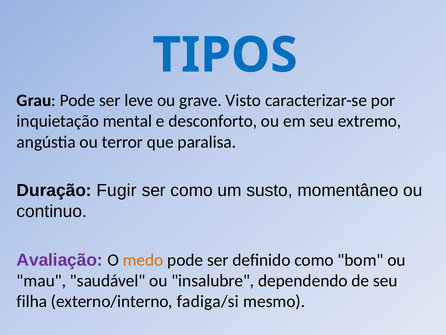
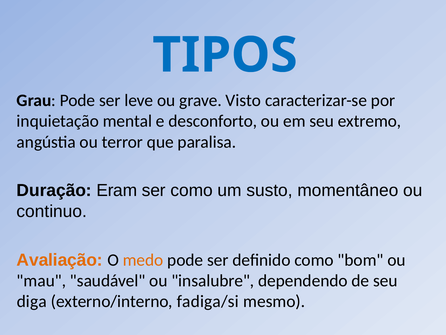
Fugir: Fugir -> Eram (117, 190)
Avaliação colour: purple -> orange (60, 260)
filha: filha -> diga (32, 301)
